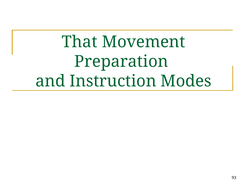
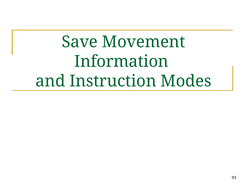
That: That -> Save (80, 42)
Preparation: Preparation -> Information (121, 61)
